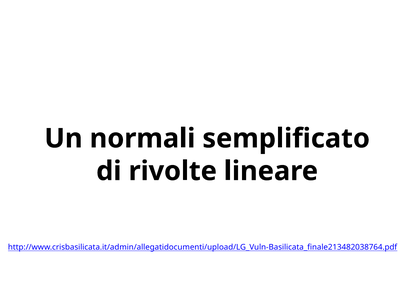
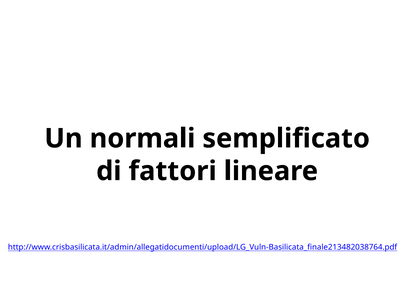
rivolte: rivolte -> fattori (173, 171)
